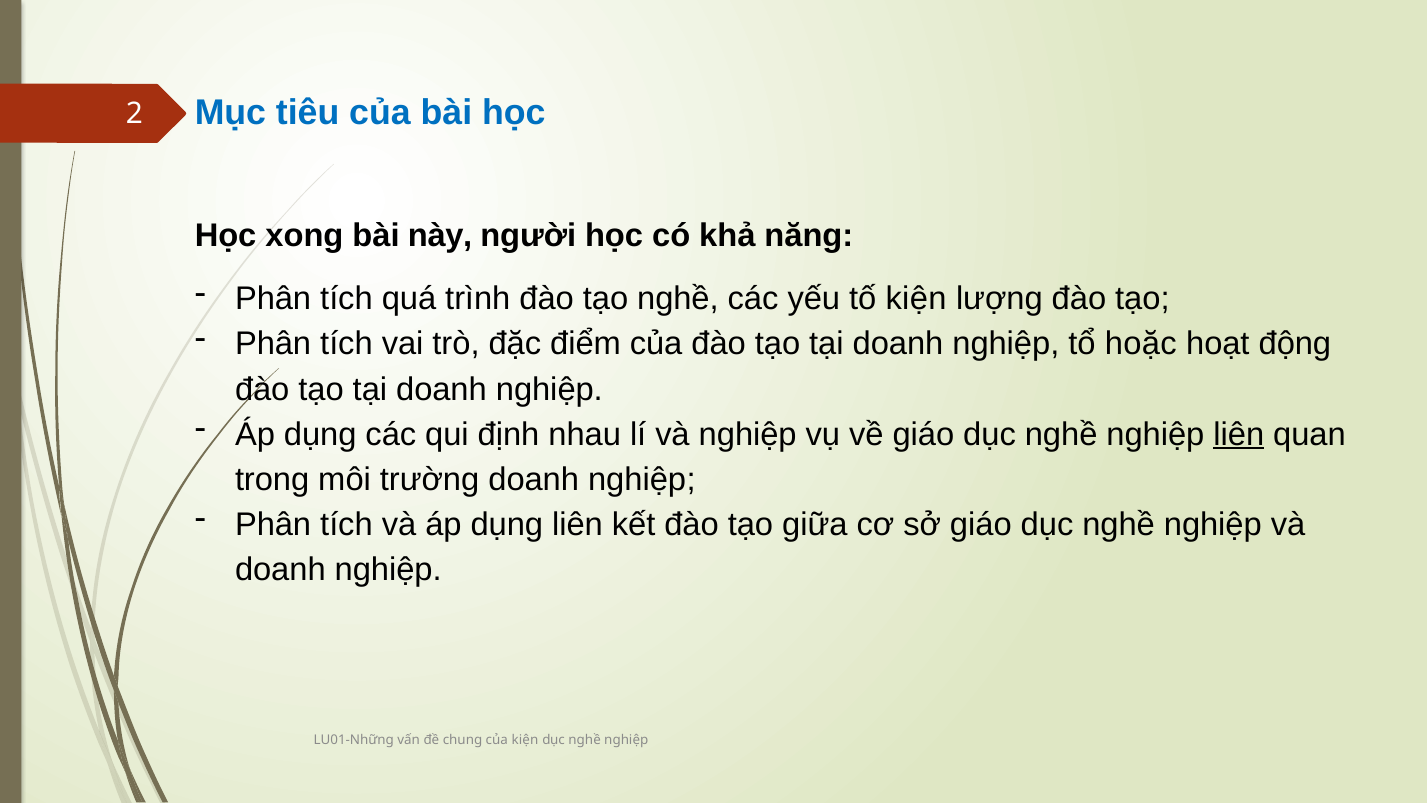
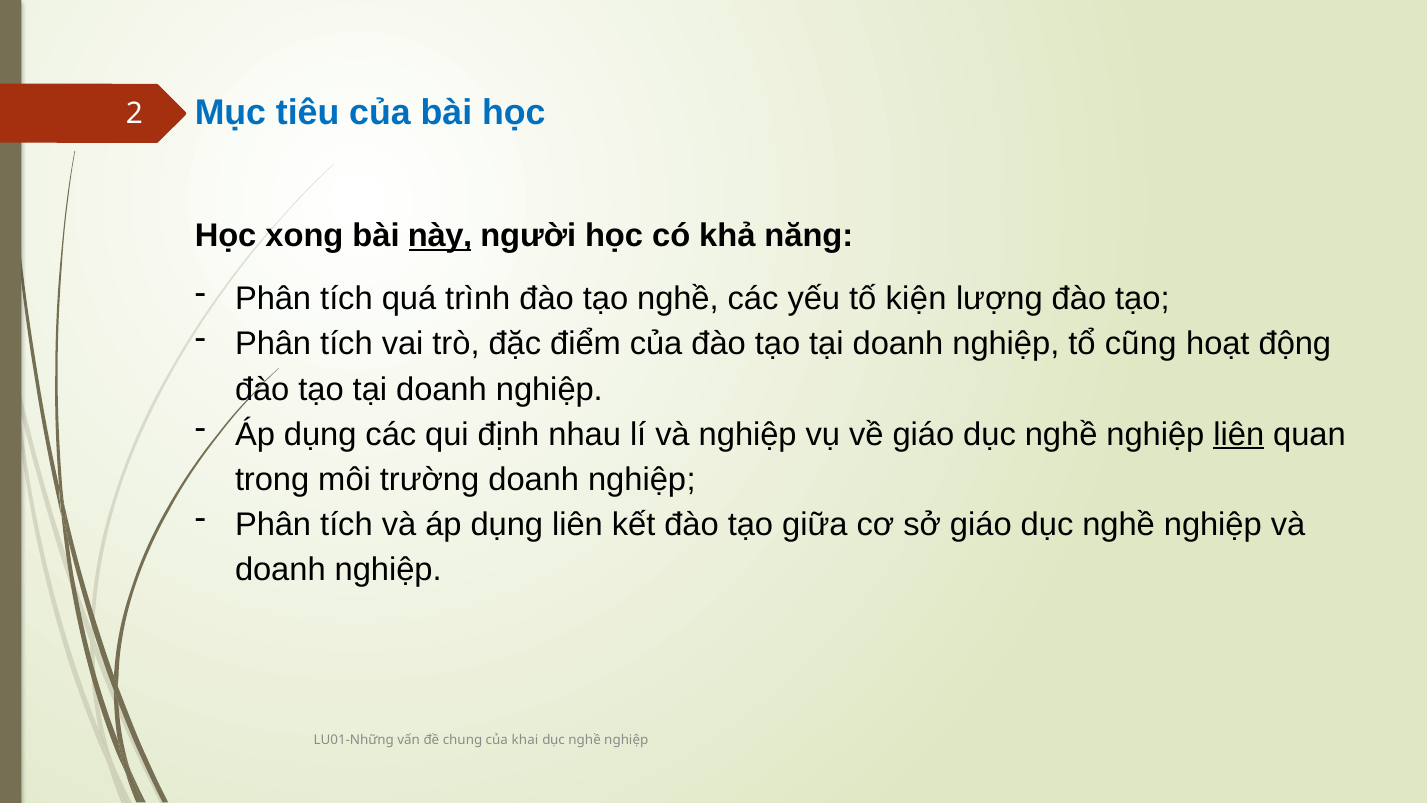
này underline: none -> present (440, 236)
hoặc: hoặc -> cũng (1141, 344)
của kiện: kiện -> khai (525, 739)
